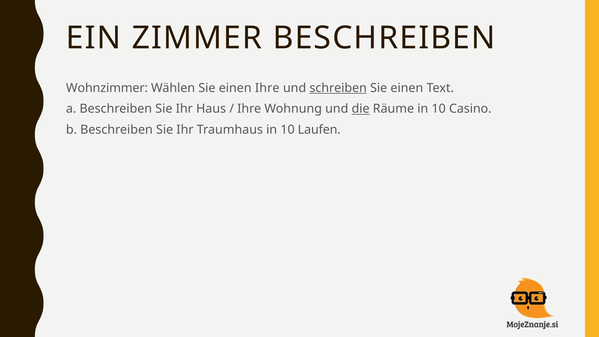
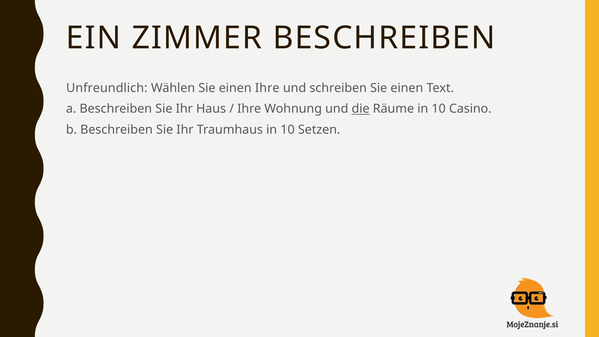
Wohnzimmer: Wohnzimmer -> Unfreundlich (107, 88)
schreiben underline: present -> none (338, 88)
Laufen: Laufen -> Setzen (319, 130)
